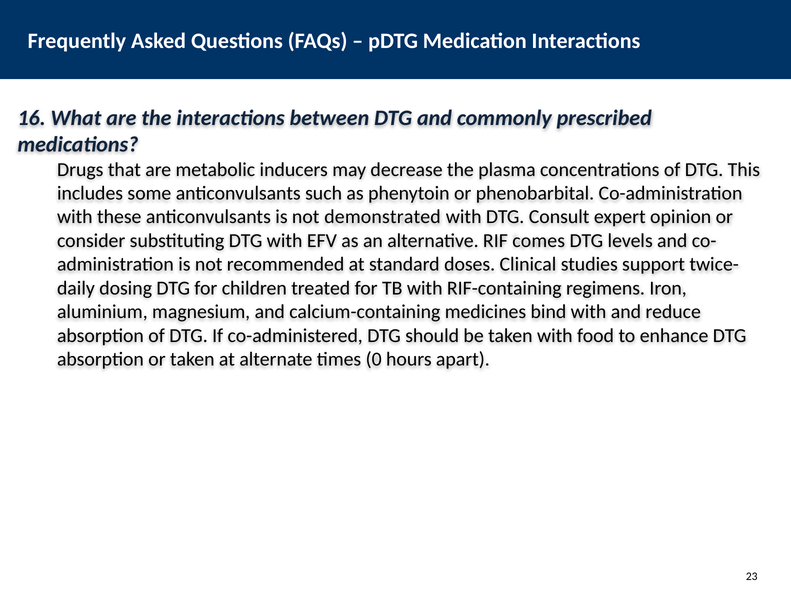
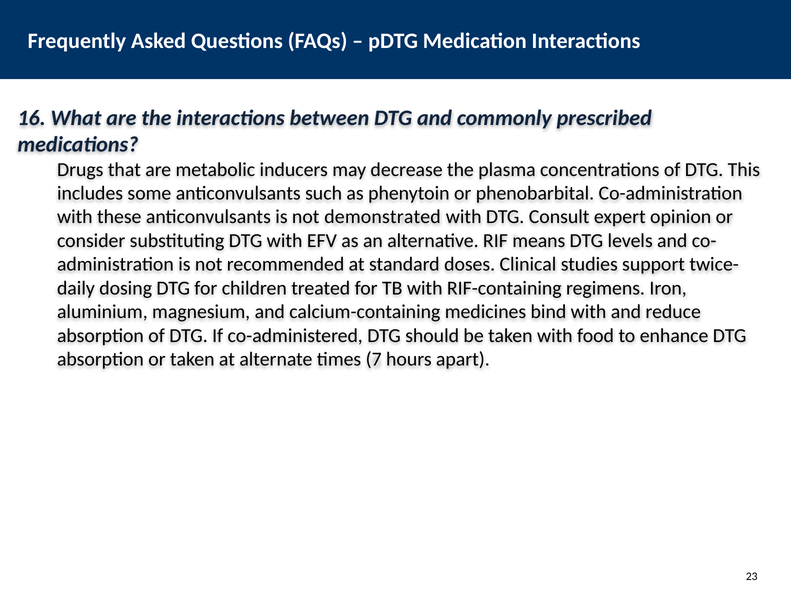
comes: comes -> means (539, 241)
0: 0 -> 7 (374, 359)
